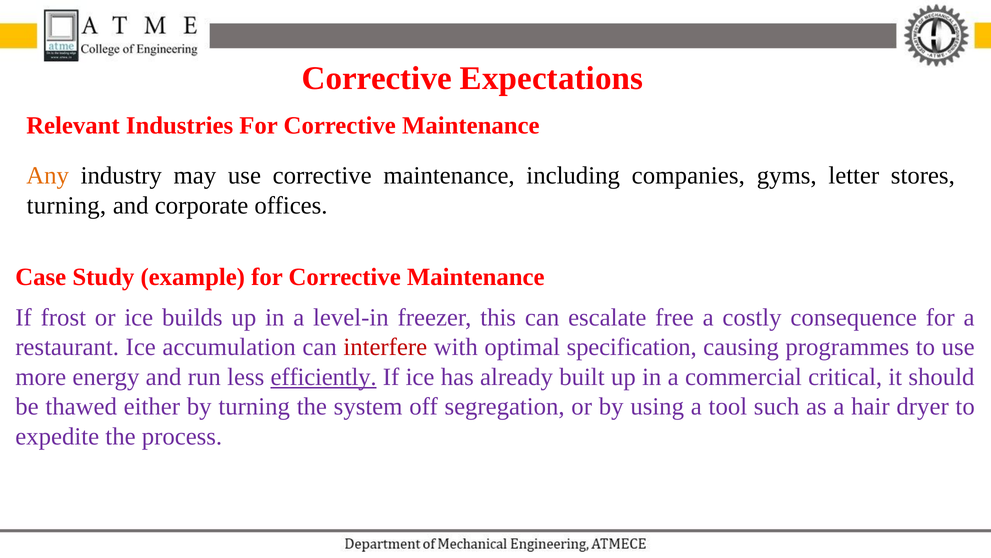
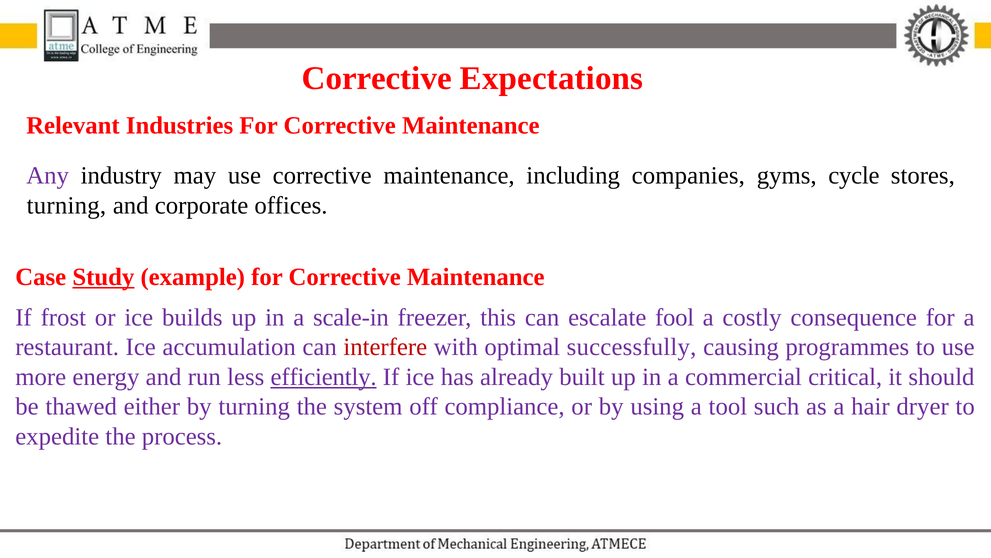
Any colour: orange -> purple (48, 176)
letter: letter -> cycle (854, 176)
Study underline: none -> present (103, 277)
level-in: level-in -> scale-in (351, 317)
free: free -> fool (675, 317)
specification: specification -> successfully (632, 347)
segregation: segregation -> compliance (505, 406)
